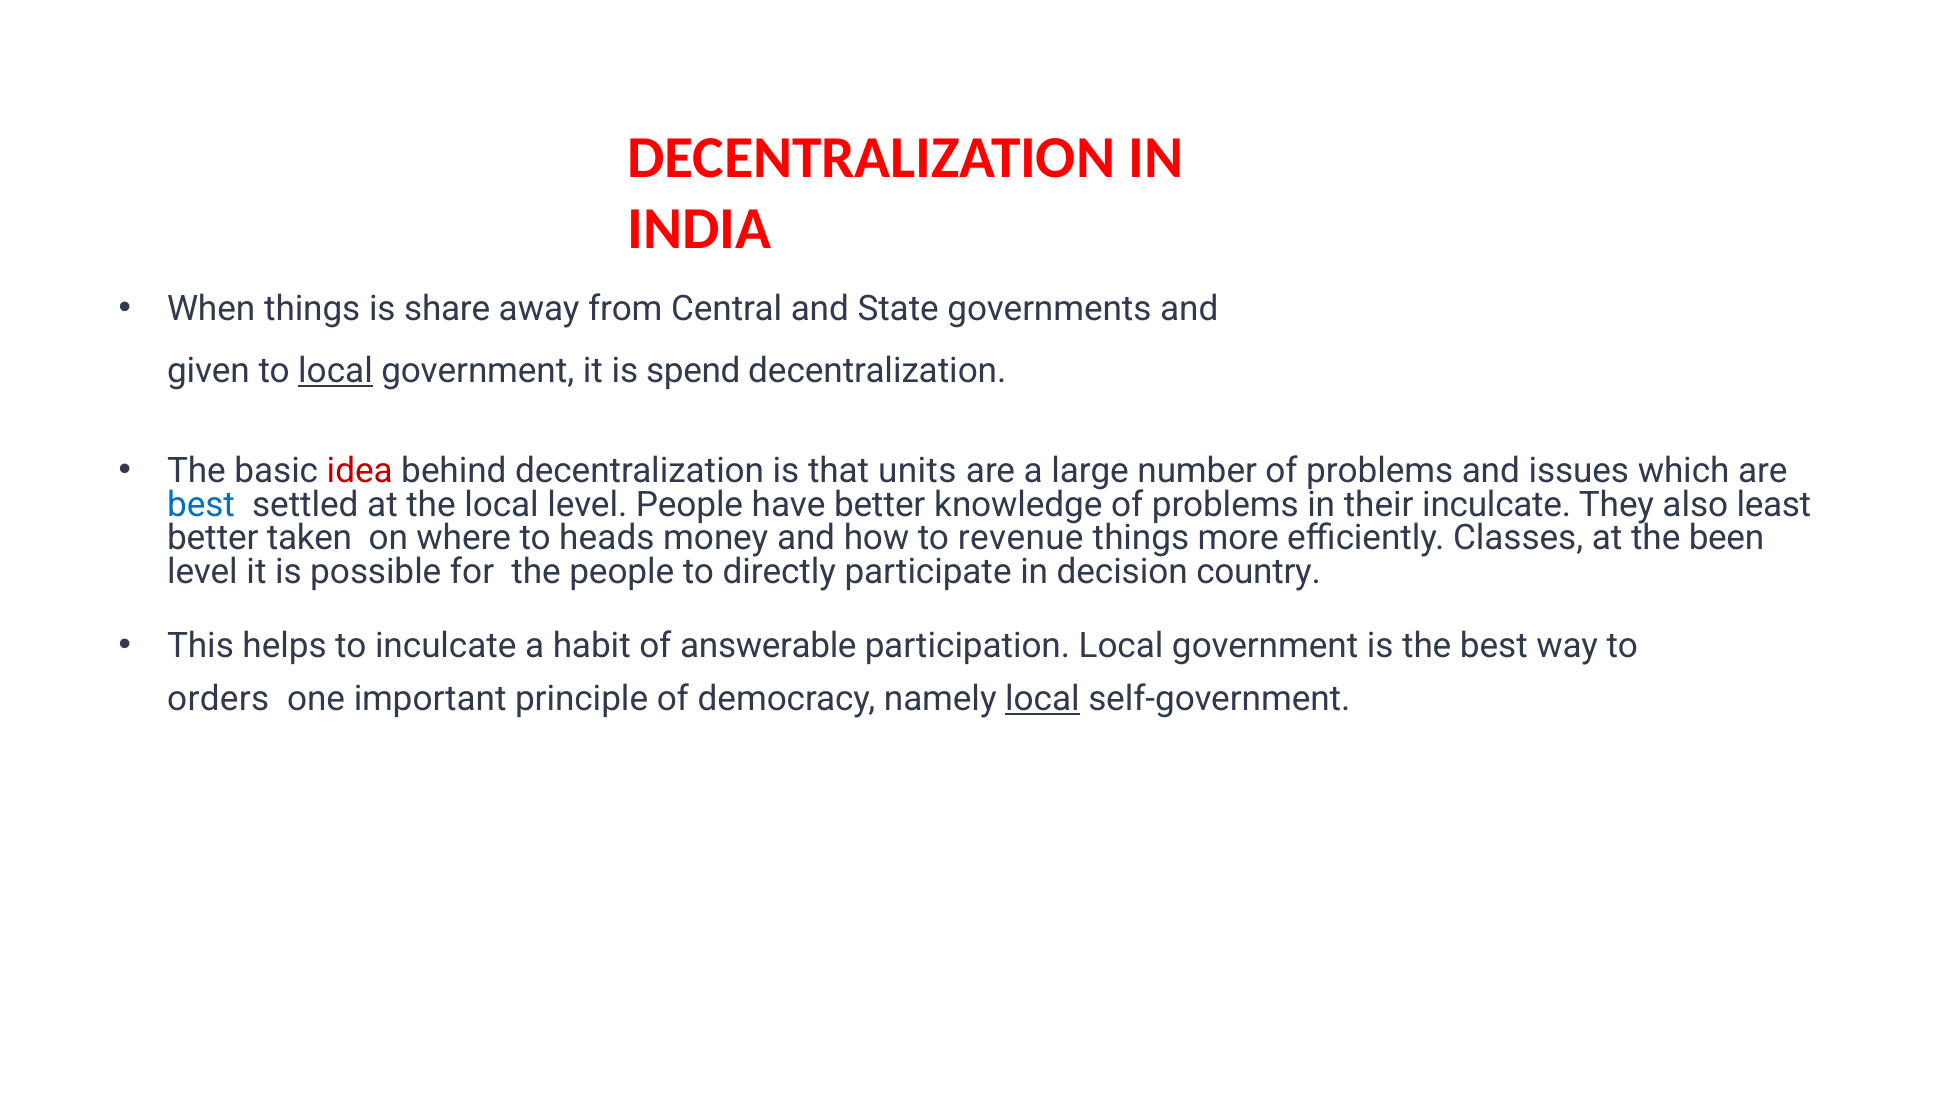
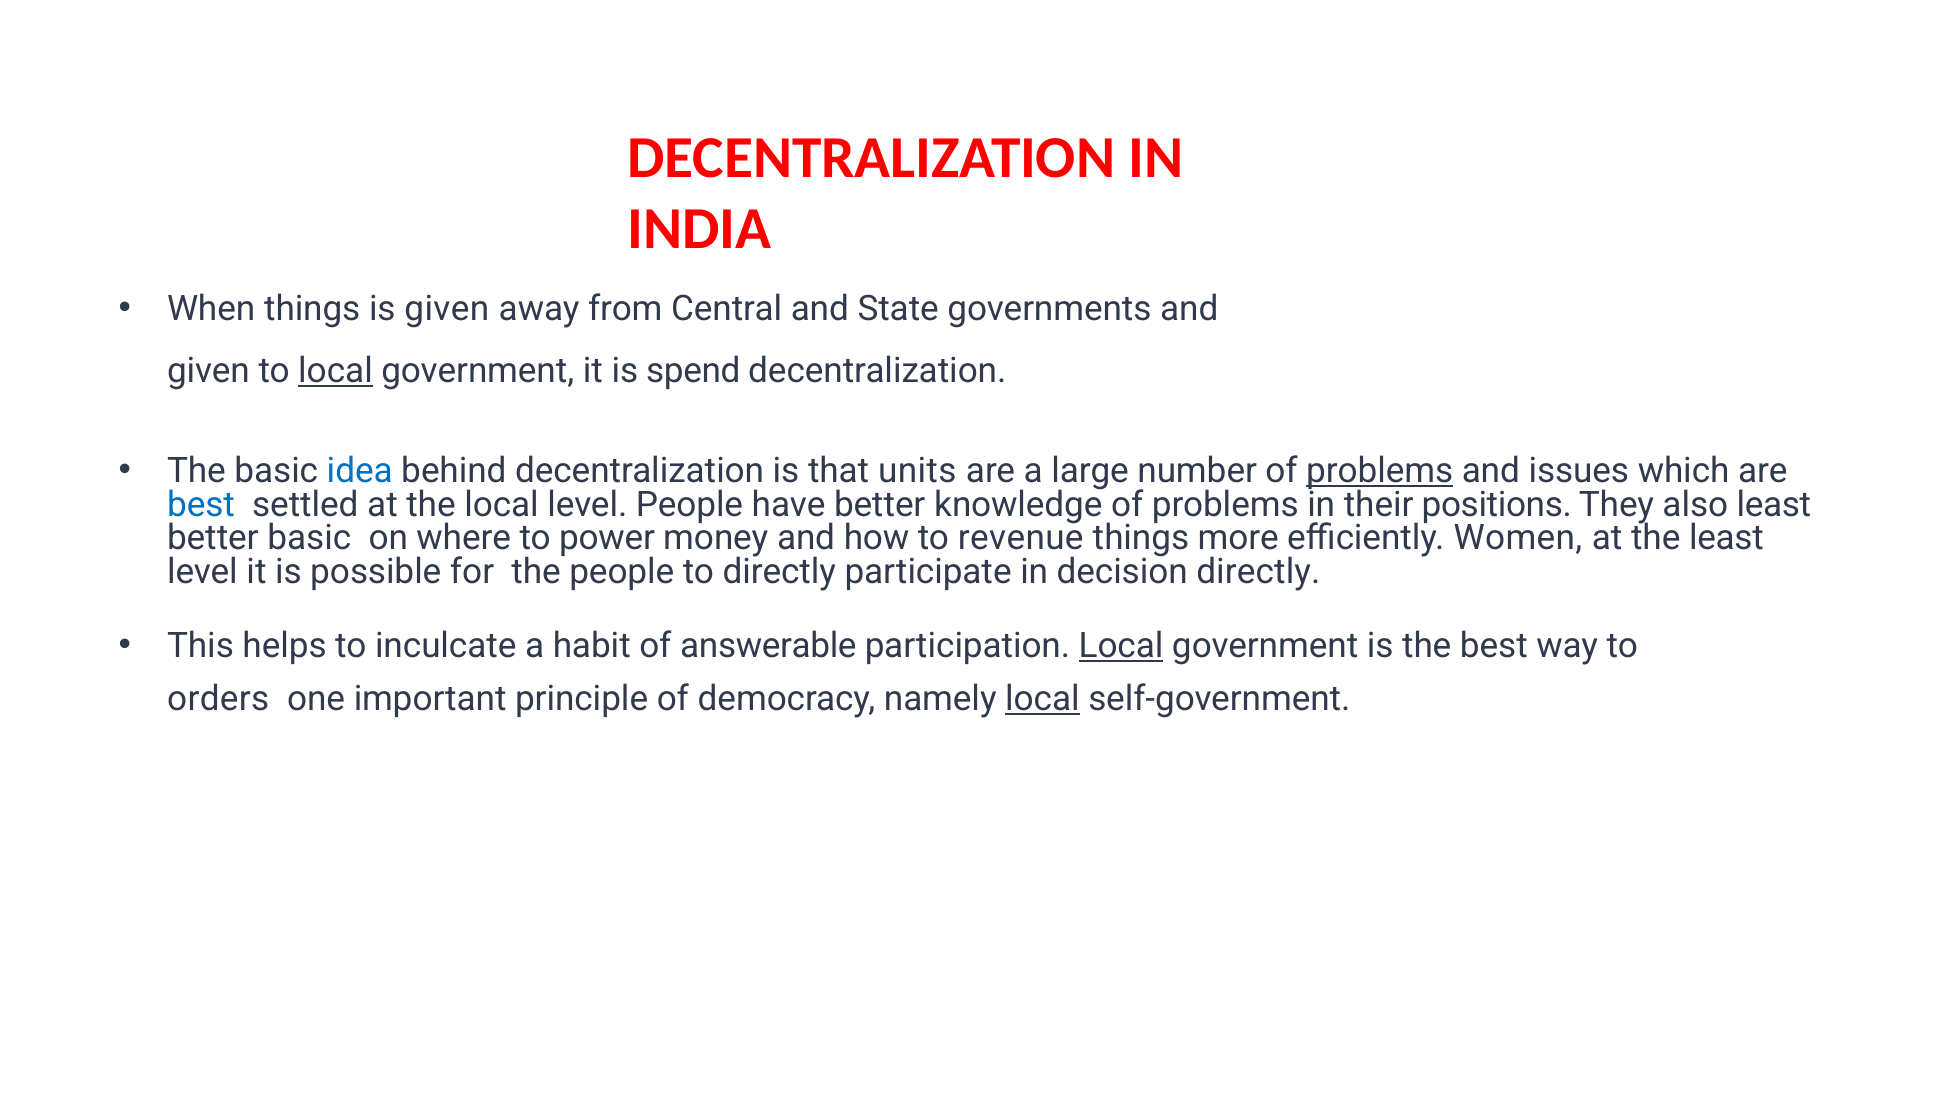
is share: share -> given (447, 309)
idea colour: red -> blue (360, 471)
problems underline: none -> present (1380, 471)
their inculcate: inculcate -> positions (1497, 505)
better taken: taken -> basic (309, 539)
heads: heads -> power (607, 539)
Classes: Classes -> Women (1518, 539)
the been: been -> least (1726, 539)
decision country: country -> directly (1258, 572)
Local underline: none -> present (1121, 646)
